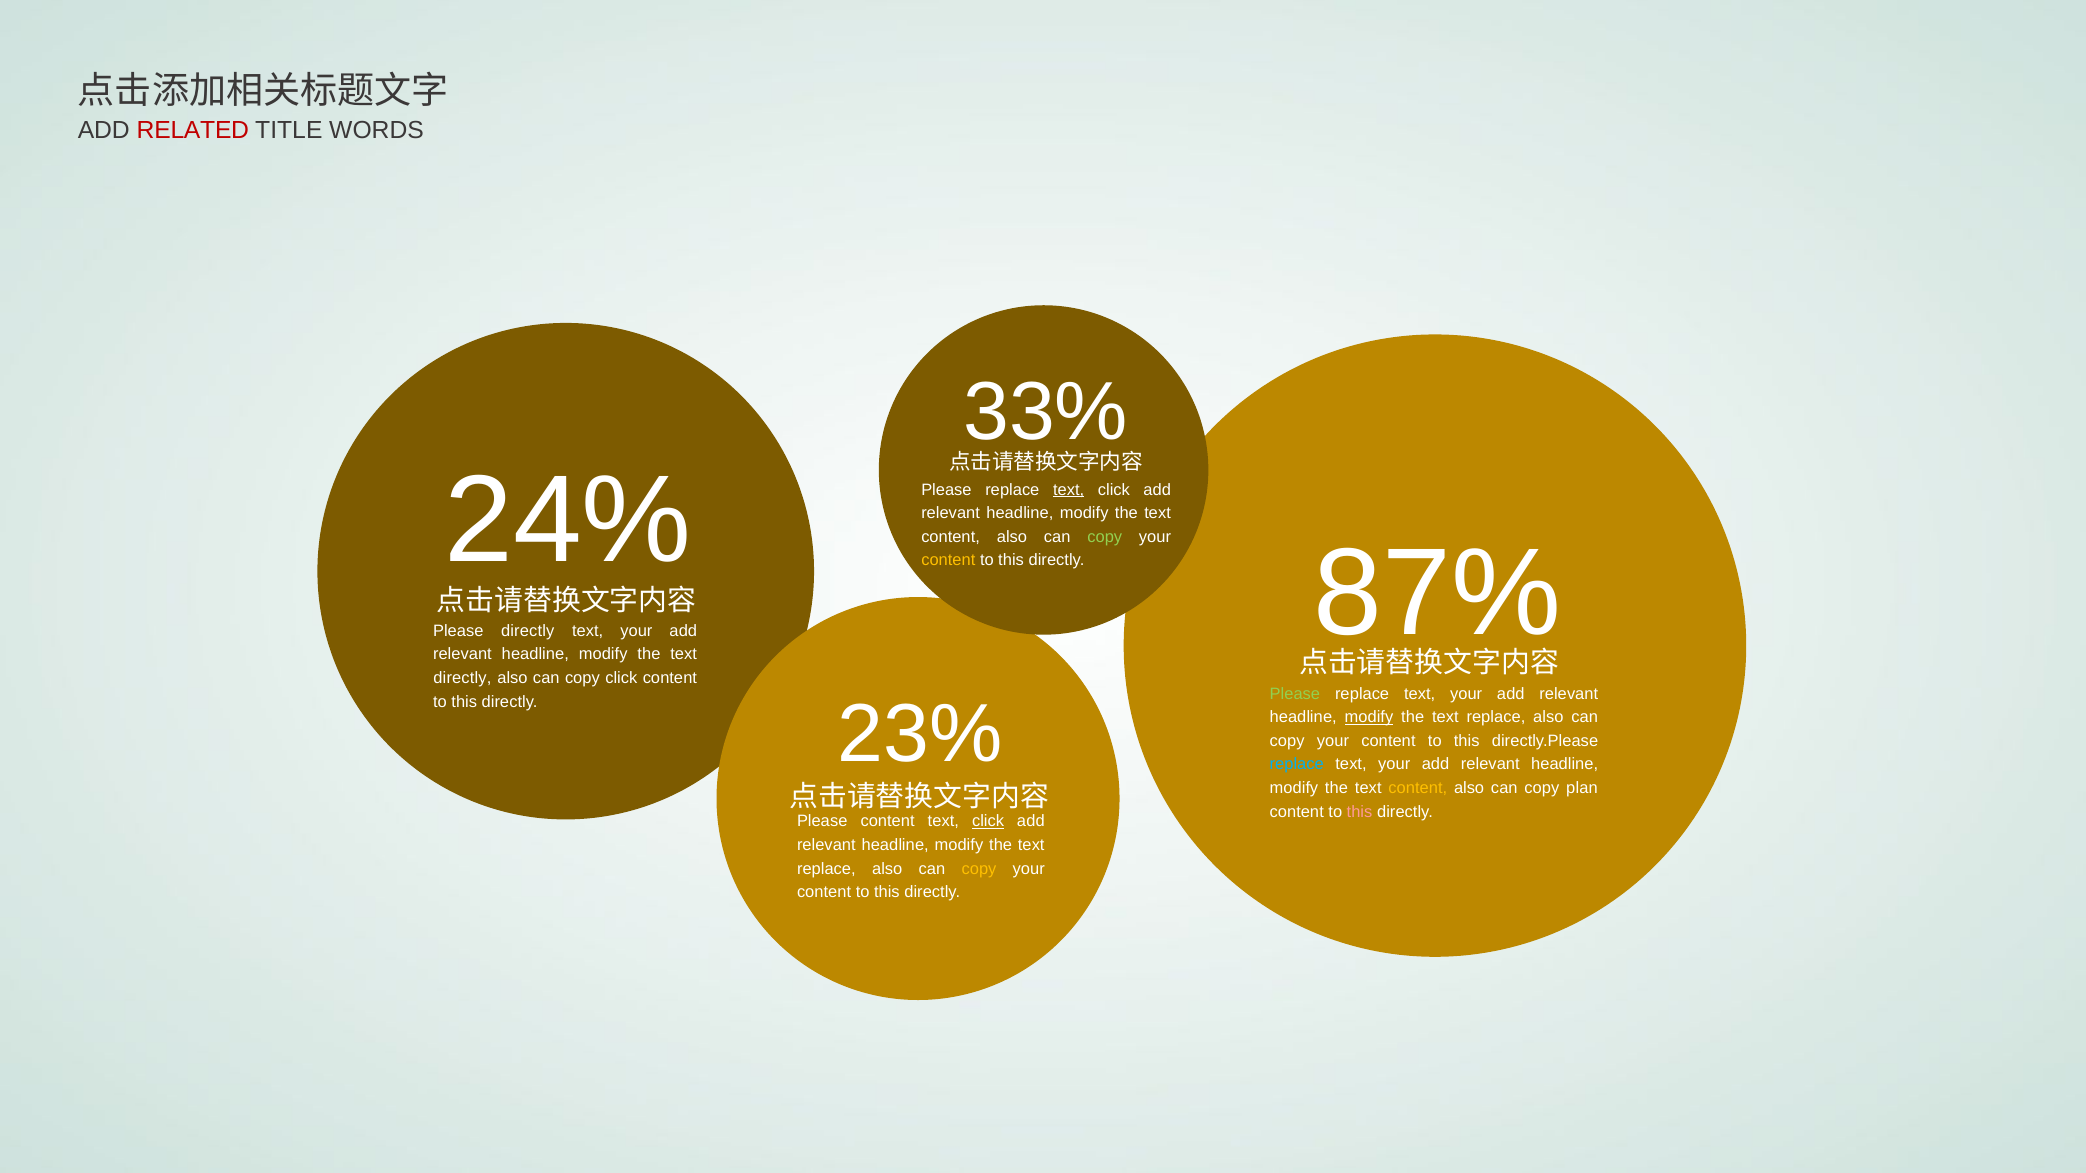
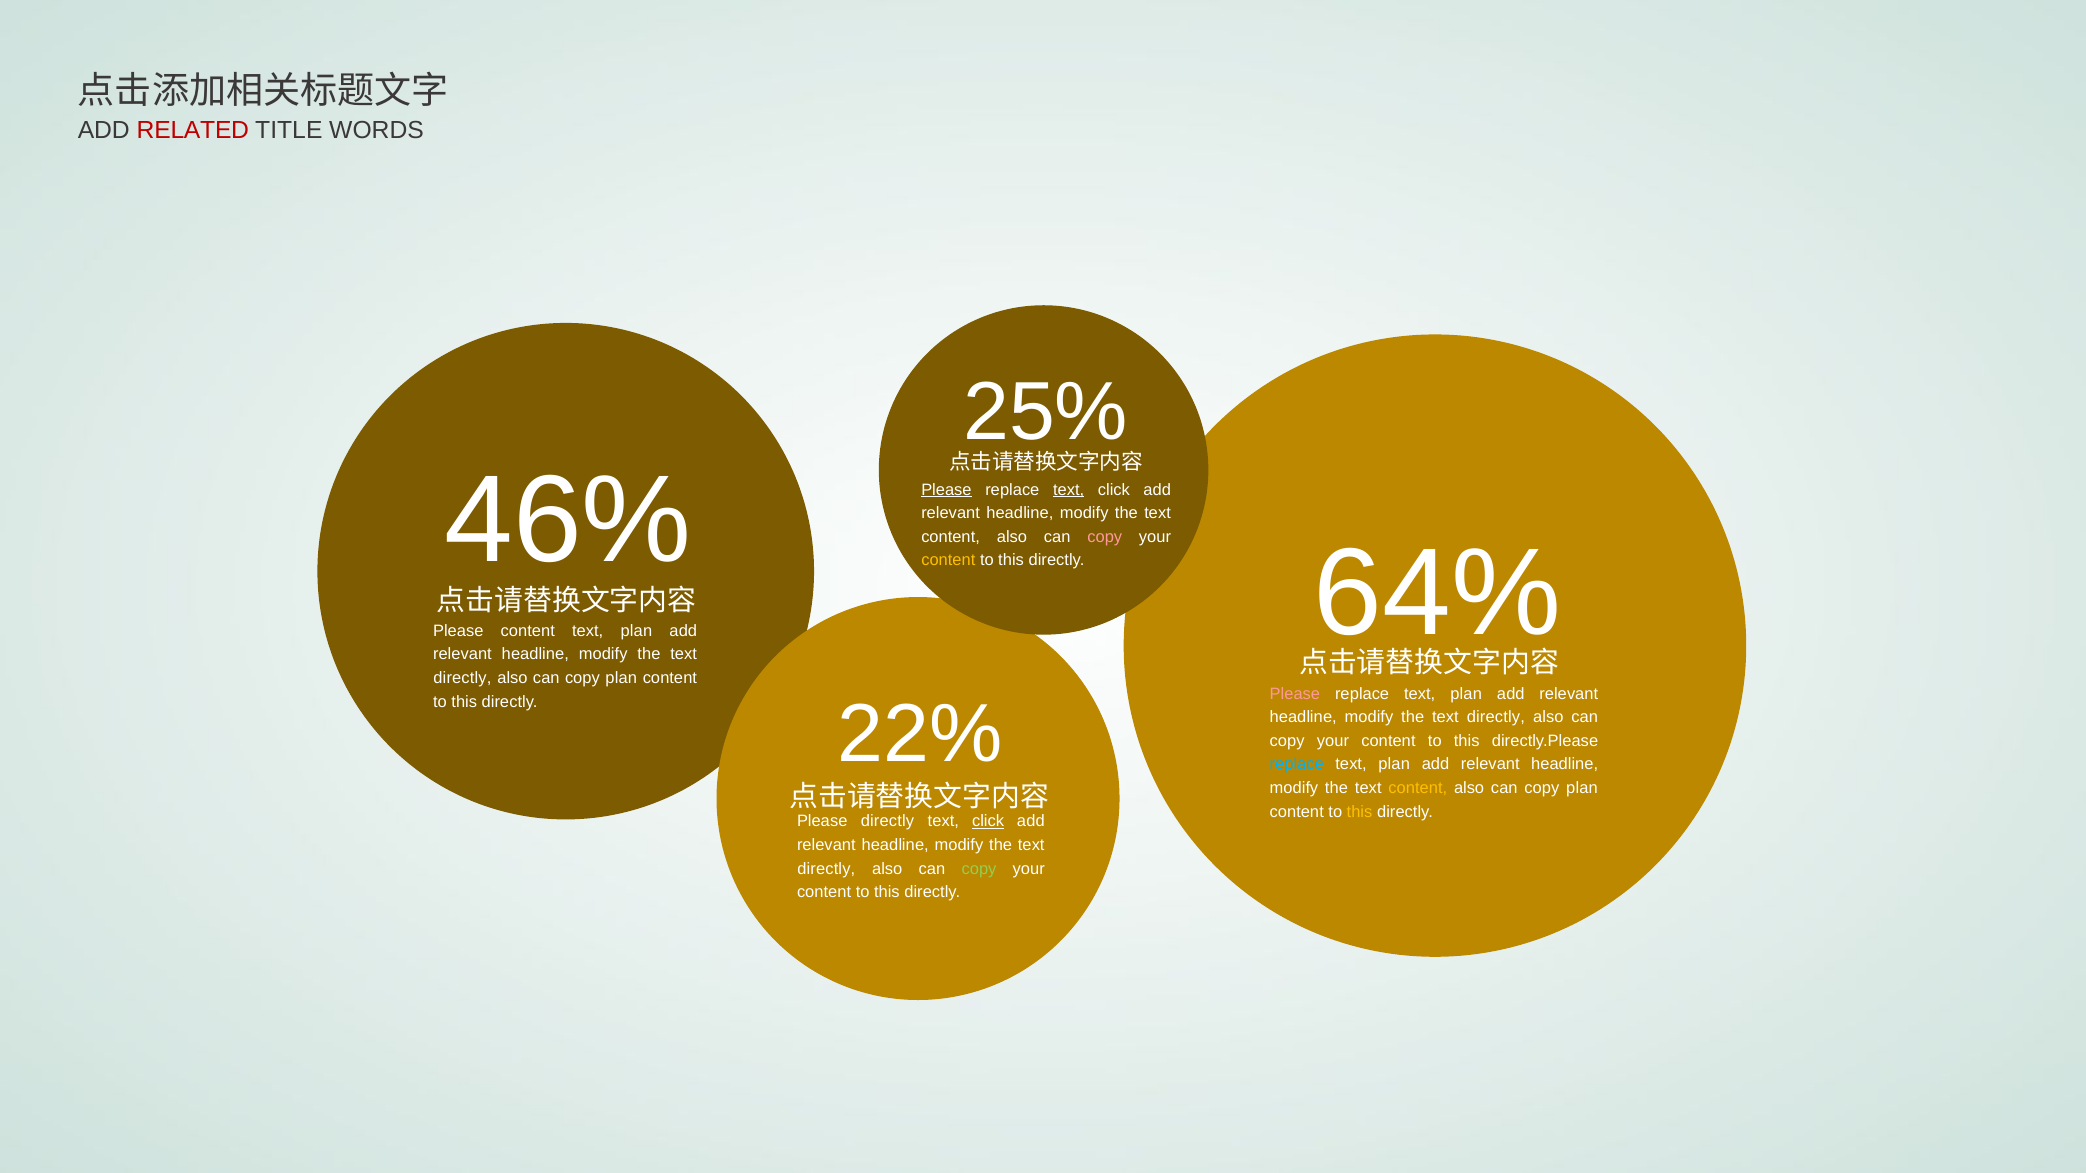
33%: 33% -> 25% (1046, 413)
24%: 24% -> 46% (568, 521)
Please underline: none -> present (946, 490)
copy colour: light green -> pink (1105, 537)
87%: 87% -> 64% (1437, 594)
Please directly: directly -> content (528, 631)
your: your -> plan (636, 631)
click: click -> plan (621, 678)
Please colour: light green -> pink (1295, 694)
your: your -> plan (1466, 694)
23%: 23% -> 22% (920, 735)
modify underline: present -> none (1369, 717)
replace: replace -> directly (1496, 717)
your: your -> plan (1394, 765)
this colour: pink -> yellow (1360, 812)
Please content: content -> directly (888, 822)
replace: replace -> directly (826, 869)
copy colour: yellow -> light green (979, 869)
